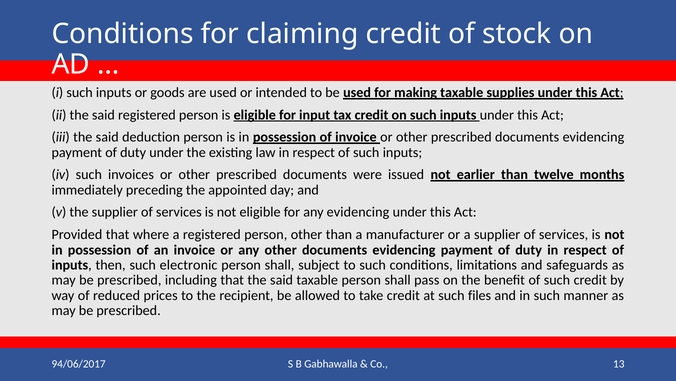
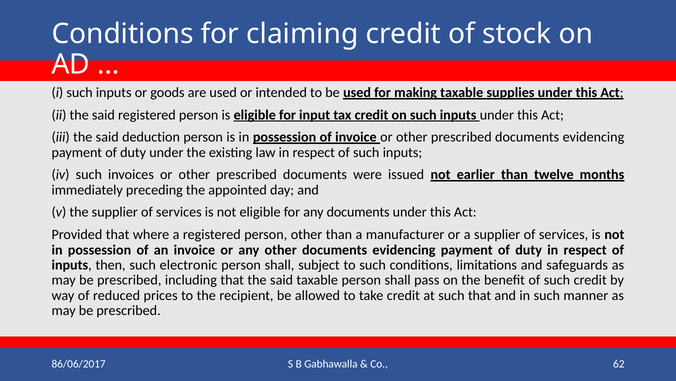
any evidencing: evidencing -> documents (358, 212)
such files: files -> that (480, 295)
13: 13 -> 62 (619, 363)
94/06/2017: 94/06/2017 -> 86/06/2017 (79, 363)
